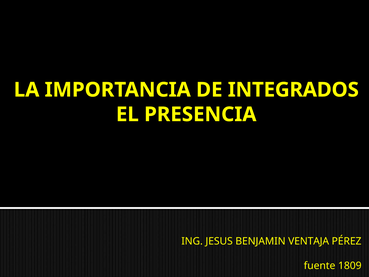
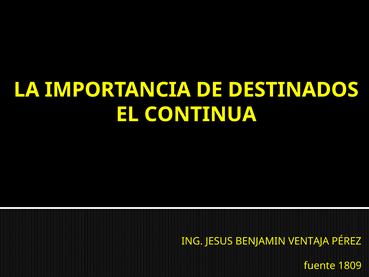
INTEGRADOS: INTEGRADOS -> DESTINADOS (293, 90)
PRESENCIA: PRESENCIA -> CONTINUA (200, 114)
